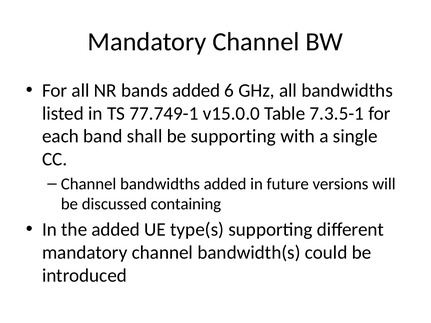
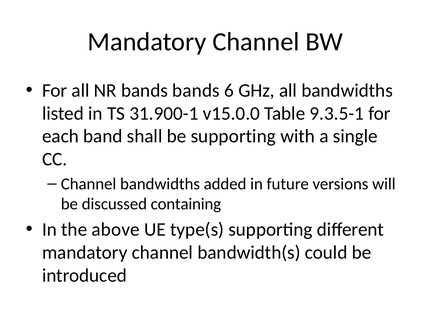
bands added: added -> bands (196, 90)
77.749-1: 77.749-1 -> 31.900-1 (164, 113)
7.3.5-1: 7.3.5-1 -> 9.3.5-1 (337, 113)
the added: added -> above (116, 230)
